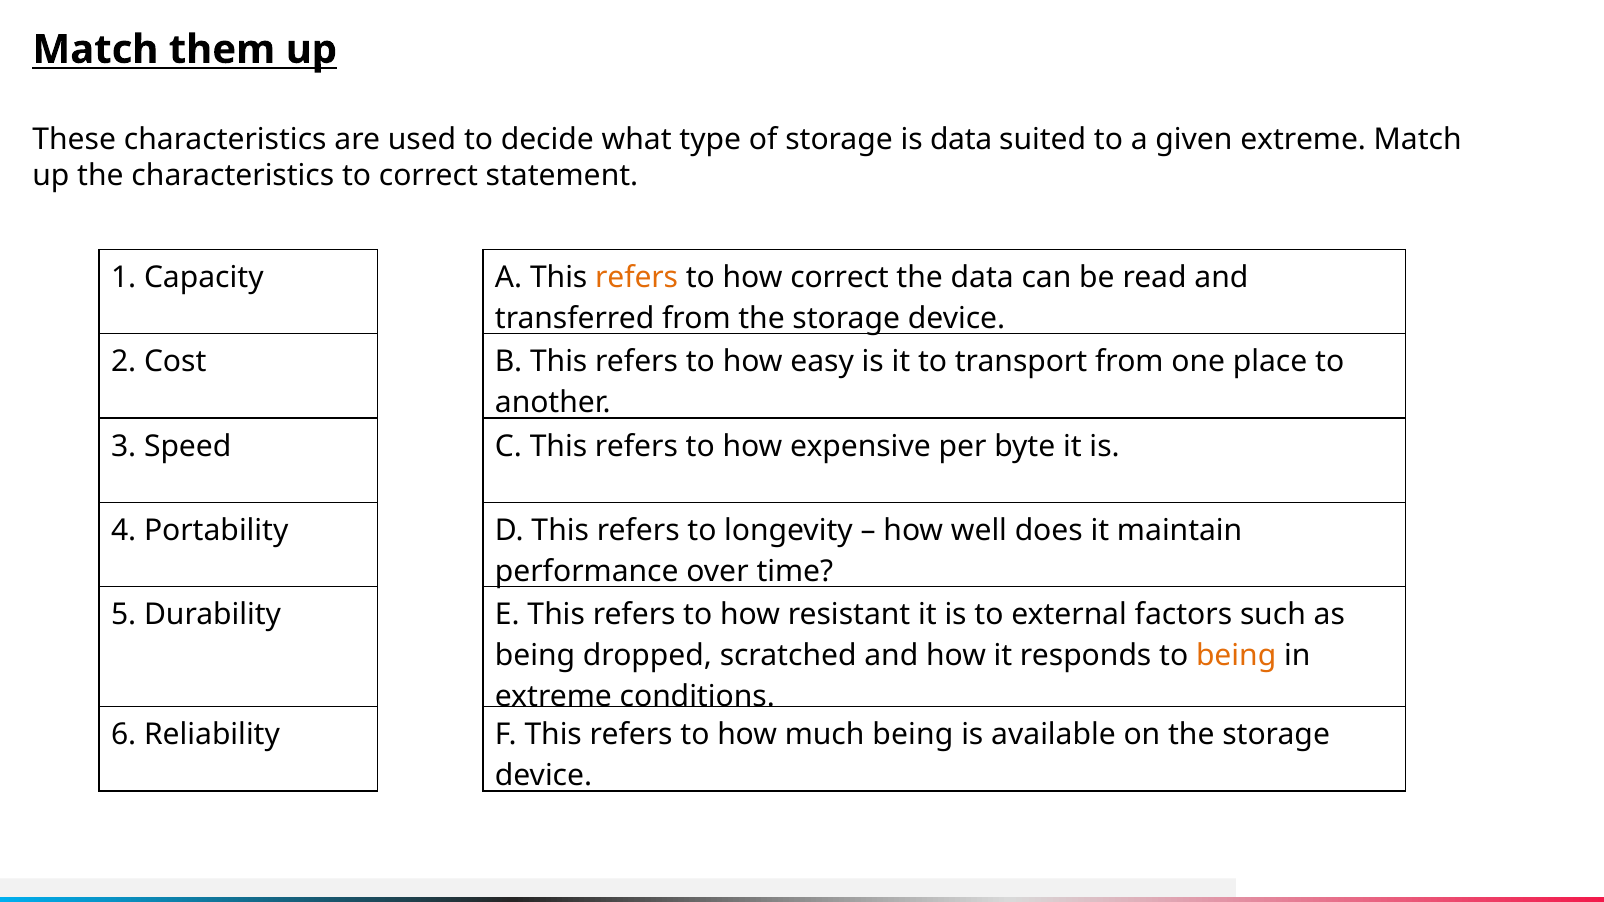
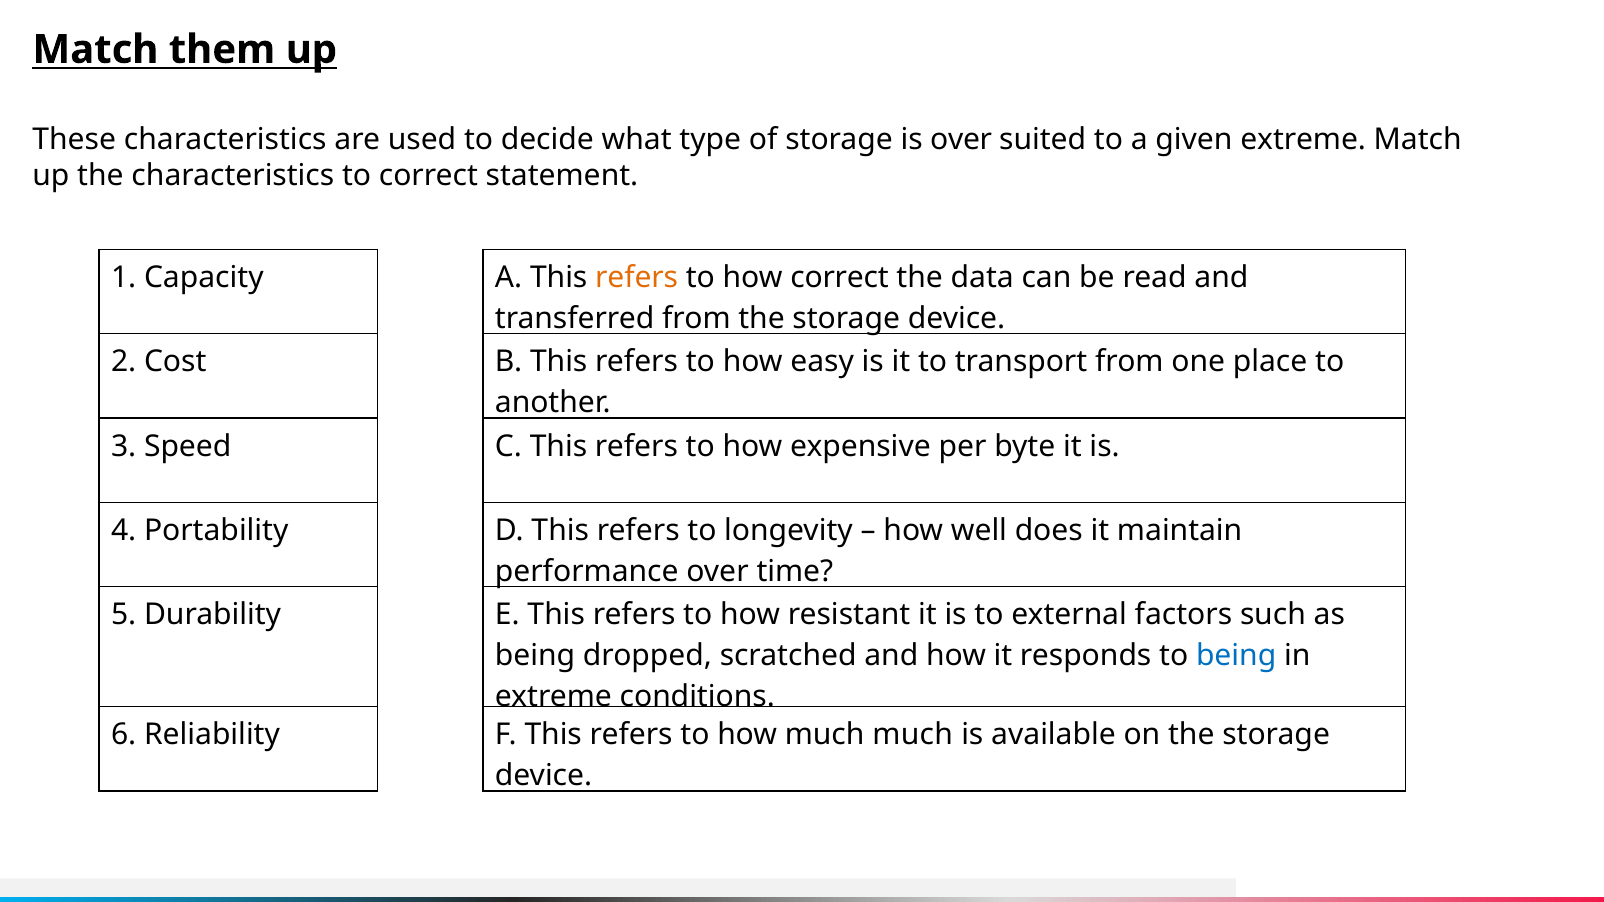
is data: data -> over (961, 139)
being colour: orange -> blue (1236, 656)
much being: being -> much (913, 735)
